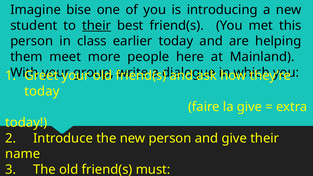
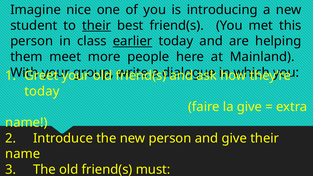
Imagine bise: bise -> nice (79, 10)
earlier underline: none -> present (133, 41)
today: today -> name (26, 123)
